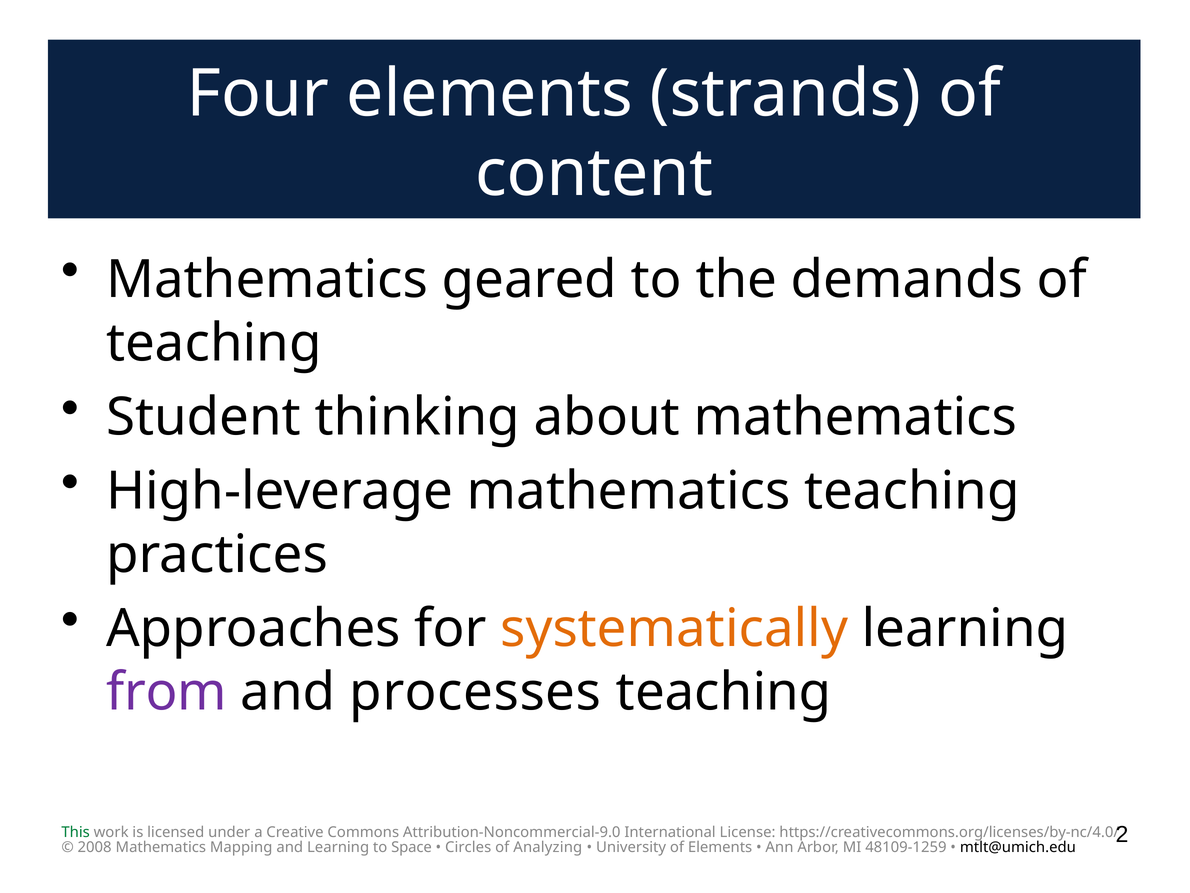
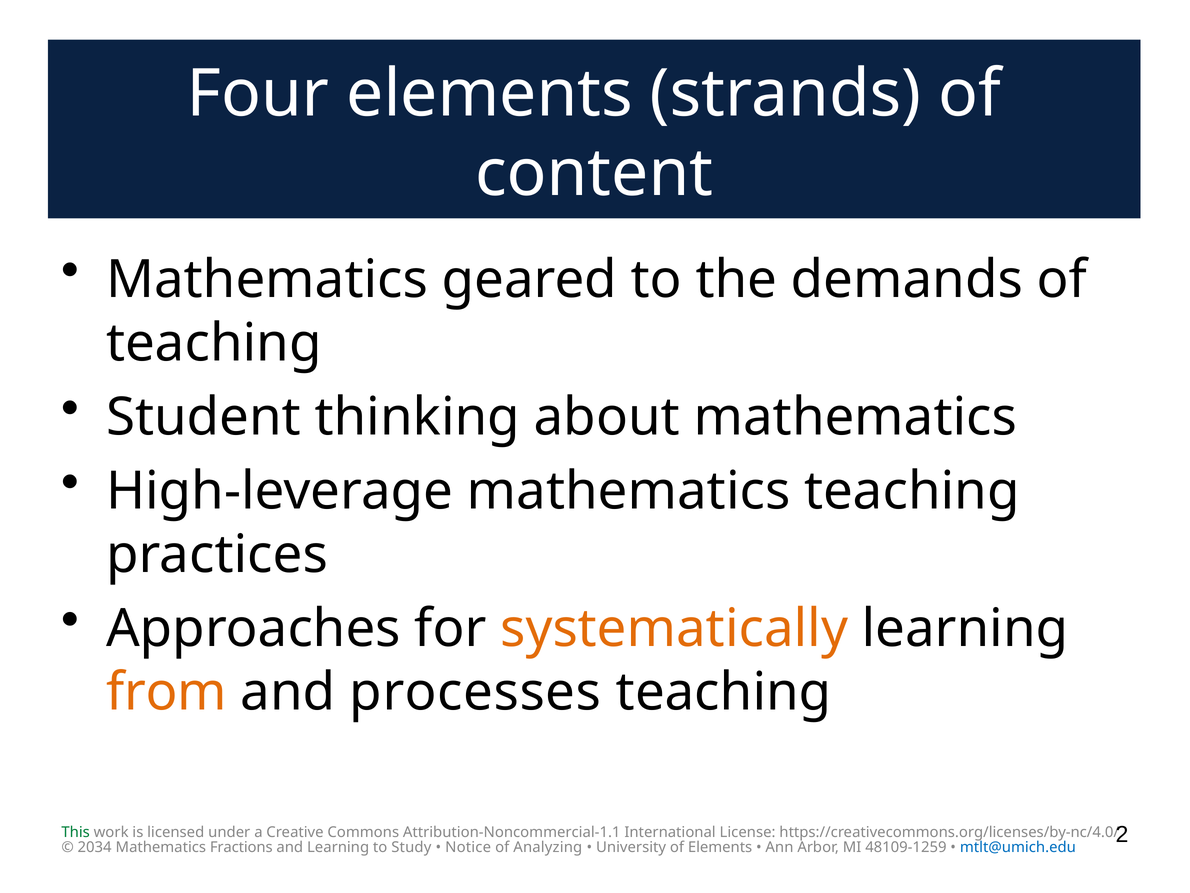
from colour: purple -> orange (166, 692)
Attribution-Noncommercial-9.0: Attribution-Noncommercial-9.0 -> Attribution-Noncommercial-1.1 (512, 832)
2008: 2008 -> 2034 (95, 847)
Mapping: Mapping -> Fractions (241, 847)
Space: Space -> Study (411, 847)
Circles: Circles -> Notice (468, 847)
mtlt@umich.edu colour: black -> blue (1018, 847)
